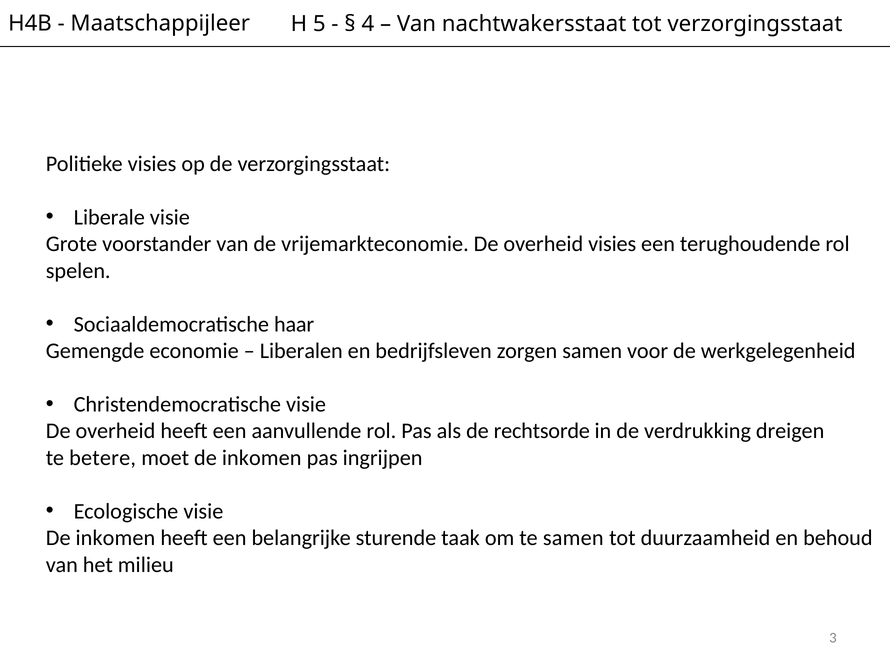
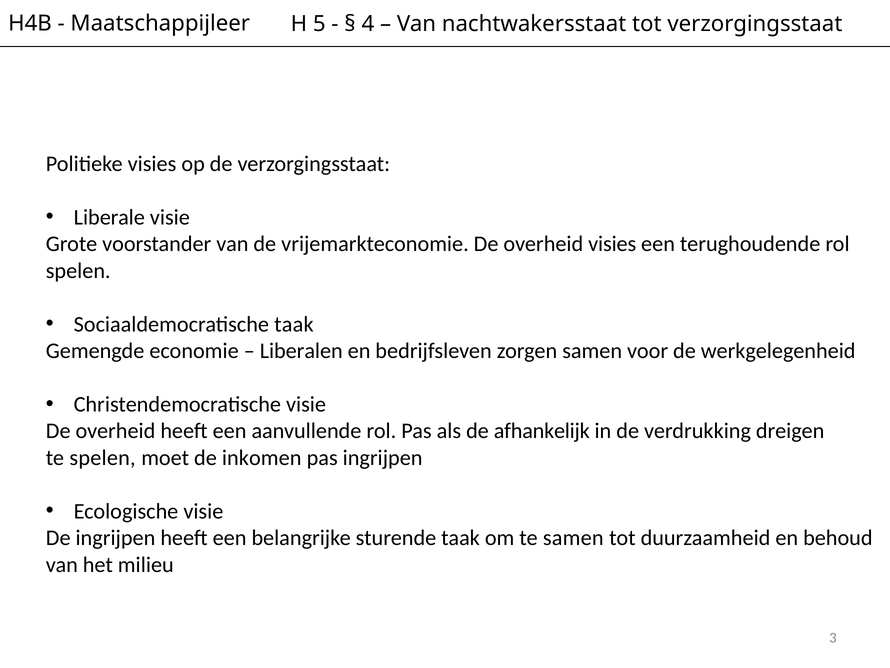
Sociaaldemocratische haar: haar -> taak (294, 324)
rechtsorde: rechtsorde -> afhankelijk (542, 431)
te betere: betere -> spelen (103, 457)
inkomen: inkomen -> ingrijpen (115, 538)
